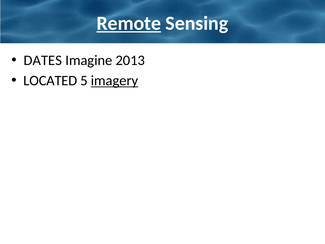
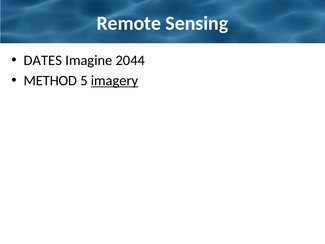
Remote underline: present -> none (129, 23)
2013: 2013 -> 2044 (130, 60)
LOCATED: LOCATED -> METHOD (50, 81)
